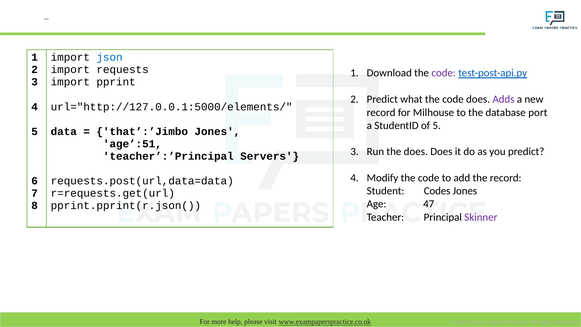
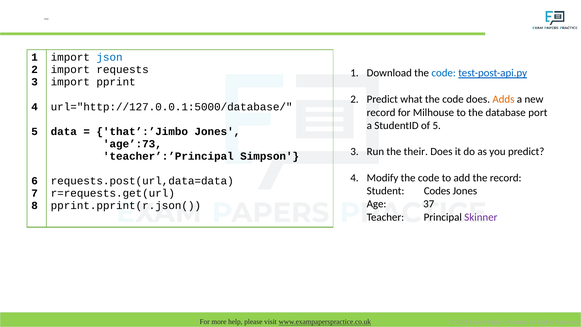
code colour: purple -> blue (444, 73)
Adds colour: purple -> orange (503, 99)
url="http://127.0.0.1:5000/elements/: url="http://127.0.0.1:5000/elements/ -> url="http://127.0.0.1:5000/database/ (172, 107)
age’:51: age’:51 -> age’:73 (132, 144)
the does: does -> their (416, 152)
Servers: Servers -> Simpson (270, 156)
47: 47 -> 37 (429, 204)
